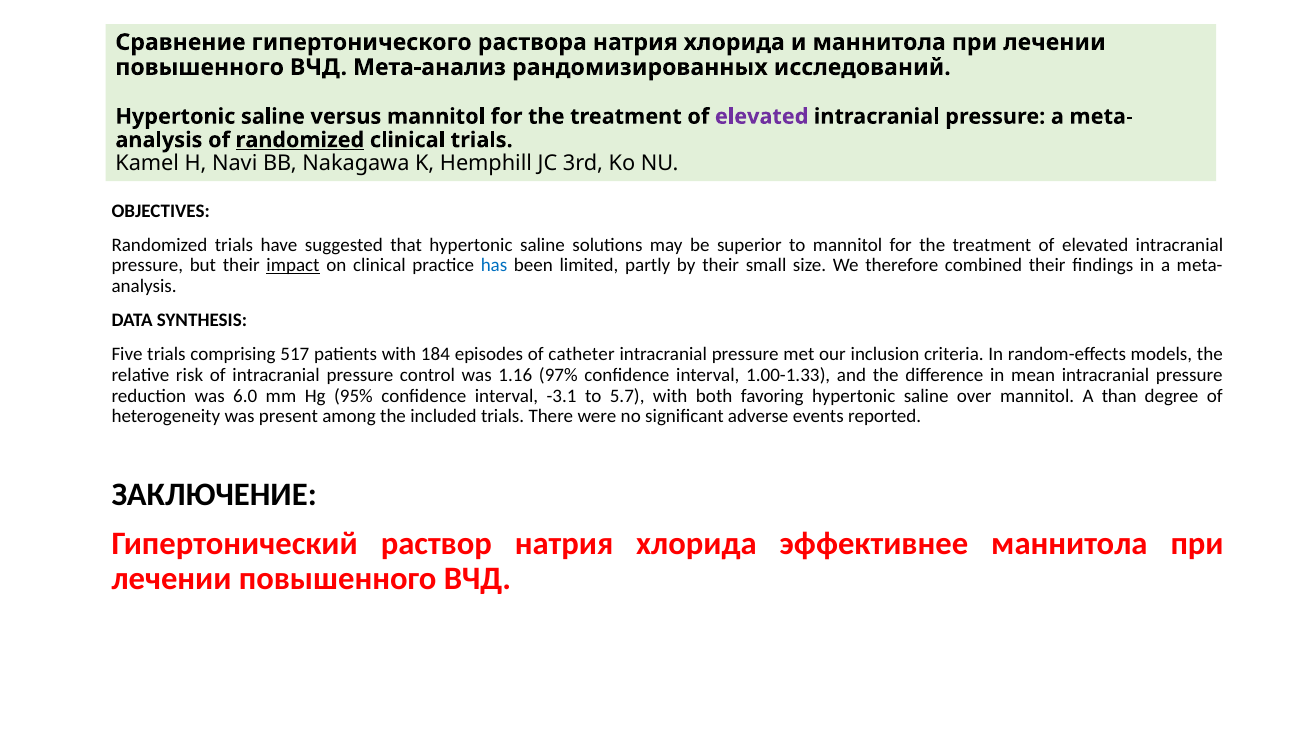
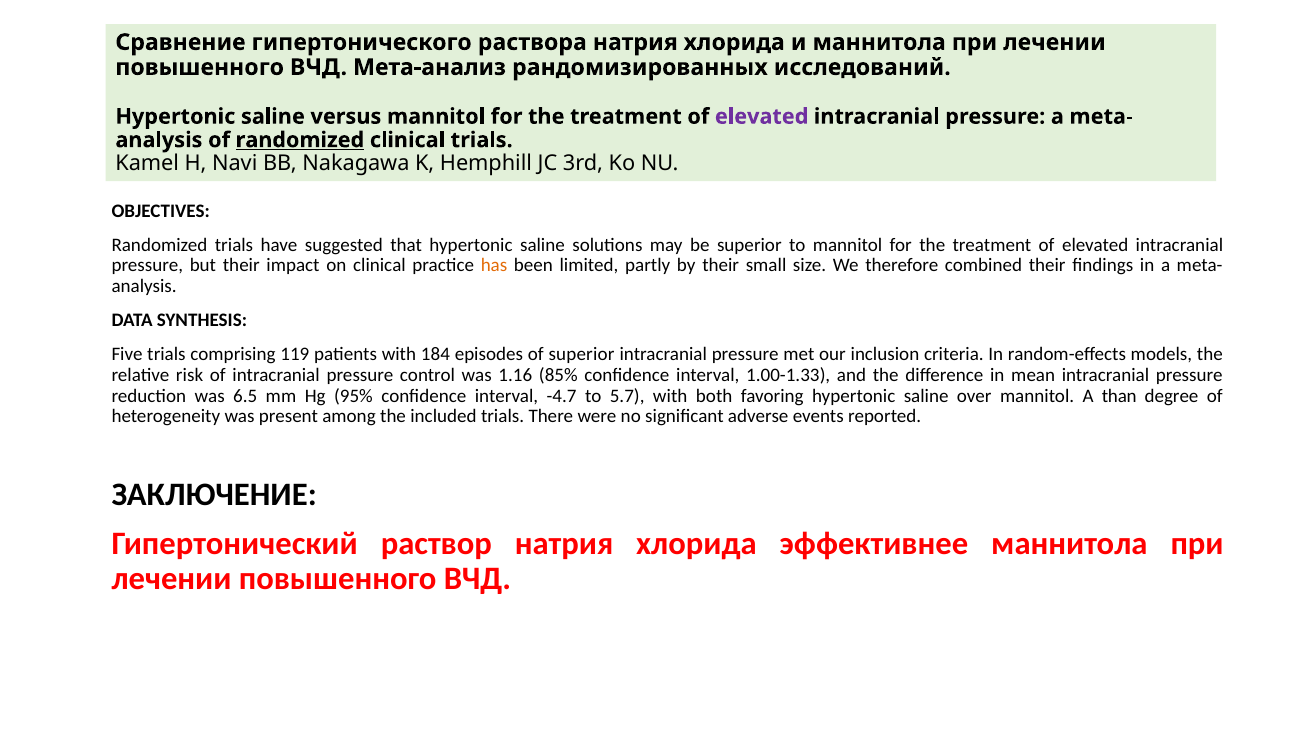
impact underline: present -> none (293, 265)
has colour: blue -> orange (494, 265)
517: 517 -> 119 (295, 354)
of catheter: catheter -> superior (582, 354)
97%: 97% -> 85% (558, 375)
6.0: 6.0 -> 6.5 (245, 396)
-3.1: -3.1 -> -4.7 (562, 396)
